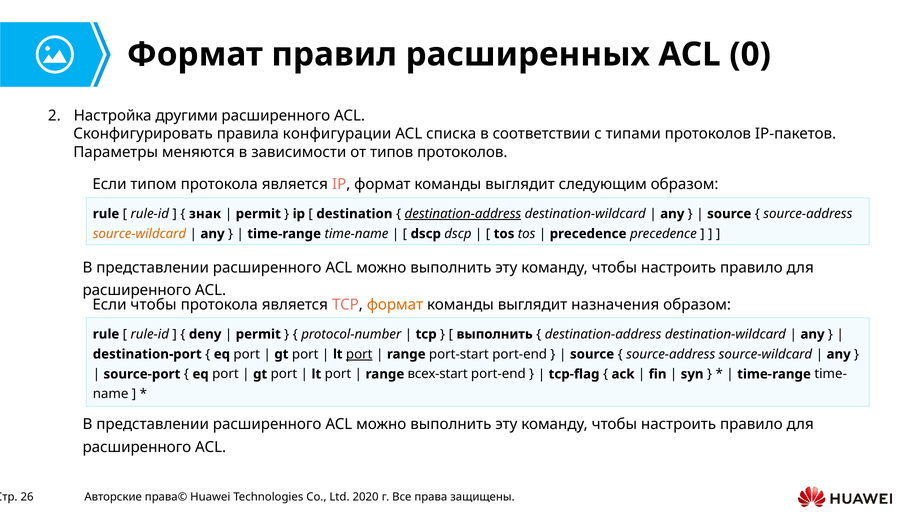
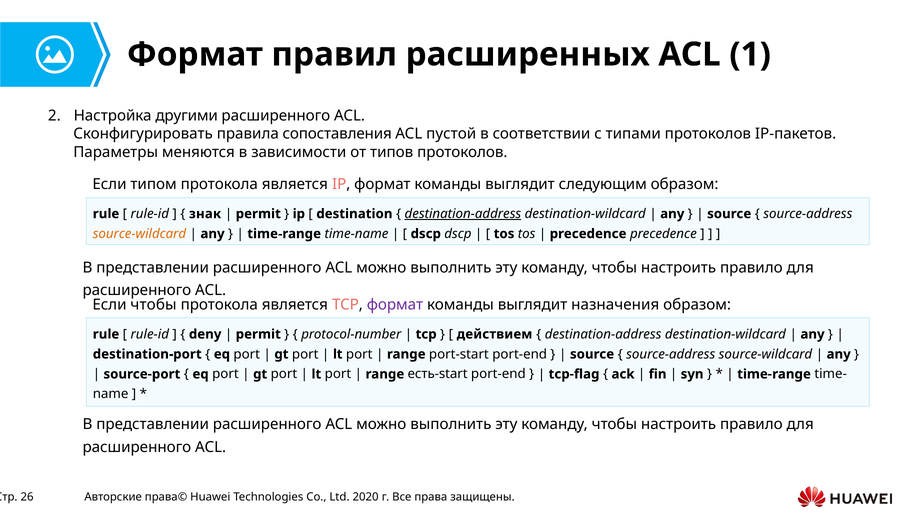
0: 0 -> 1 (750, 54)
конфигурации: конфигурации -> сопоставления (337, 134)
списка: списка -> пустой (451, 134)
формат colour: orange -> purple (395, 305)
выполнить: выполнить -> действием (495, 334)
port underline: present -> none (359, 354)
всех-start: всех-start -> есть-start (438, 374)
